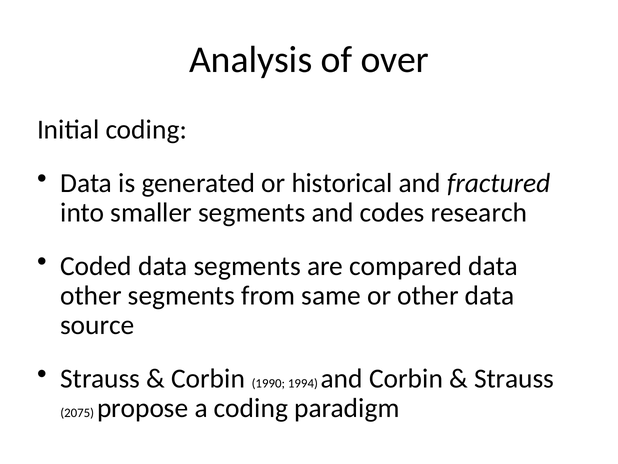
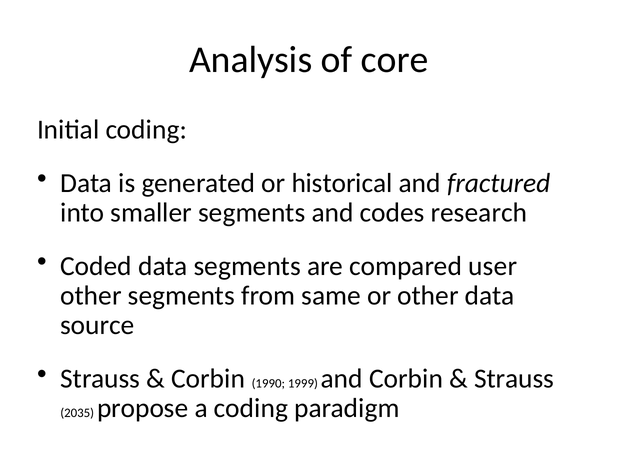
over: over -> core (395, 60)
compared data: data -> user (493, 266)
1994: 1994 -> 1999 (303, 383)
2075: 2075 -> 2035 (77, 413)
